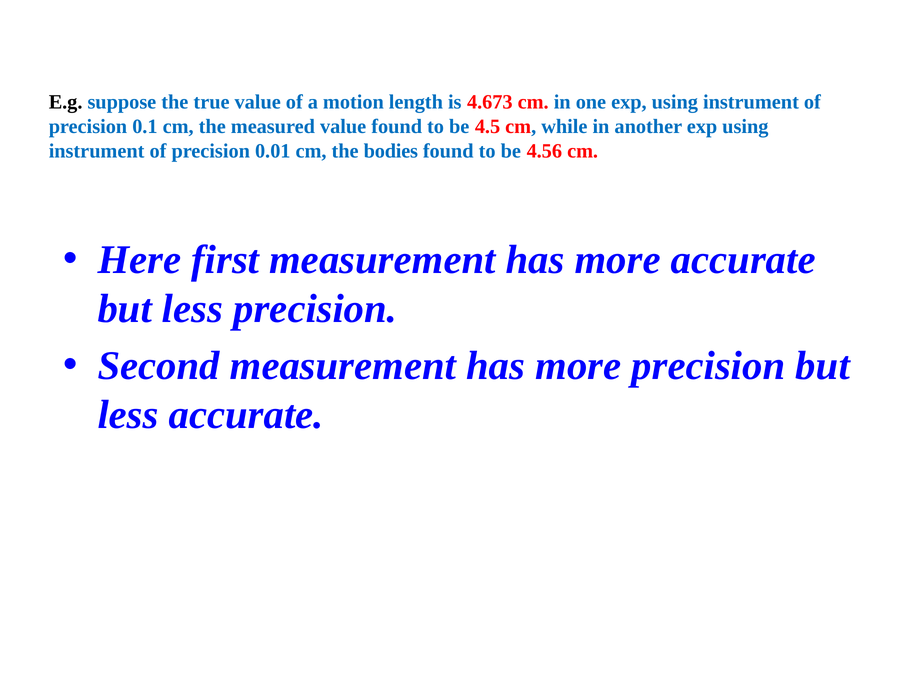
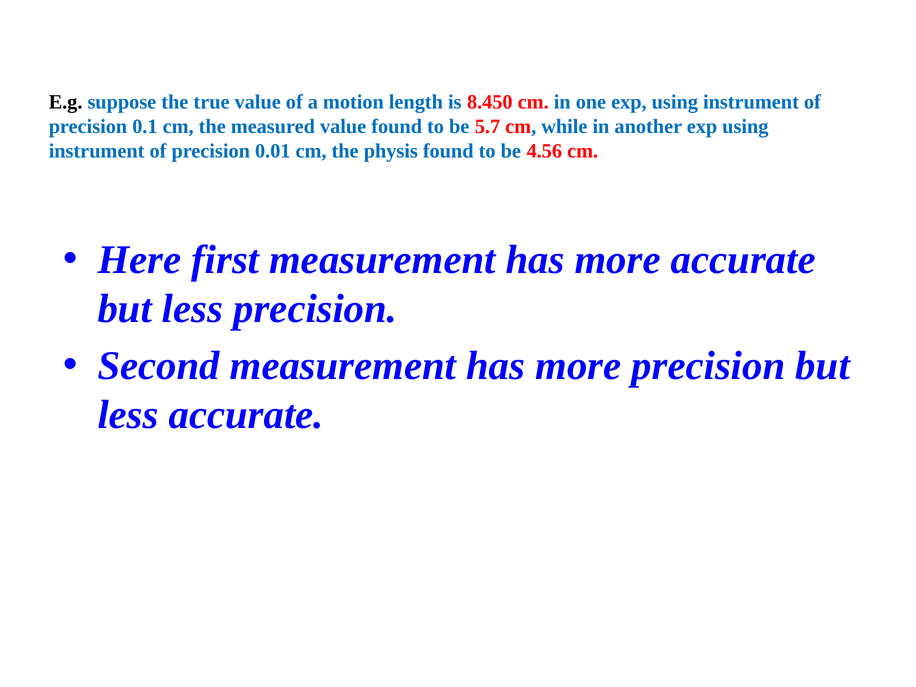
4.673: 4.673 -> 8.450 (490, 102)
4.5: 4.5 -> 5.7 (488, 126)
bodies: bodies -> physis (391, 151)
